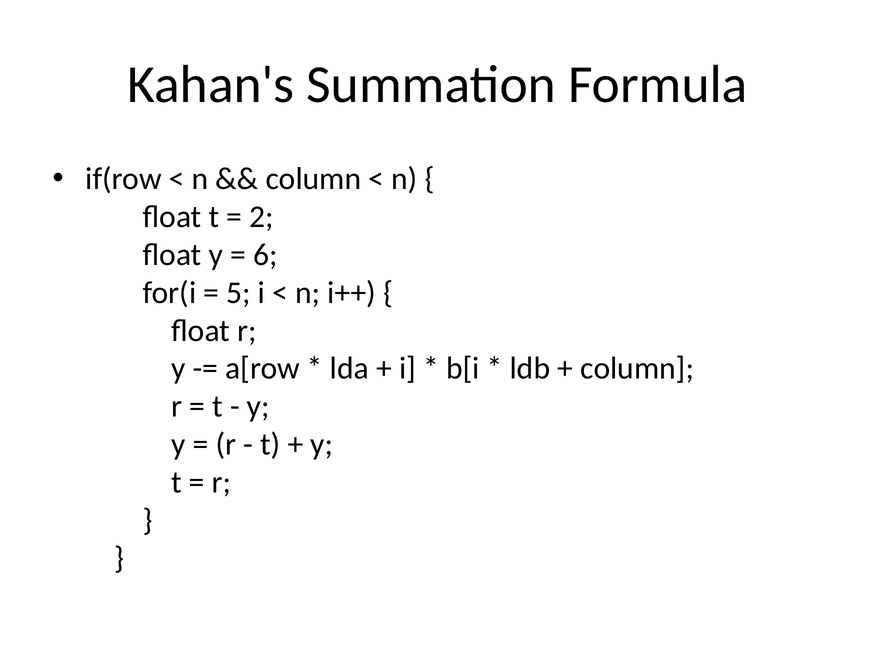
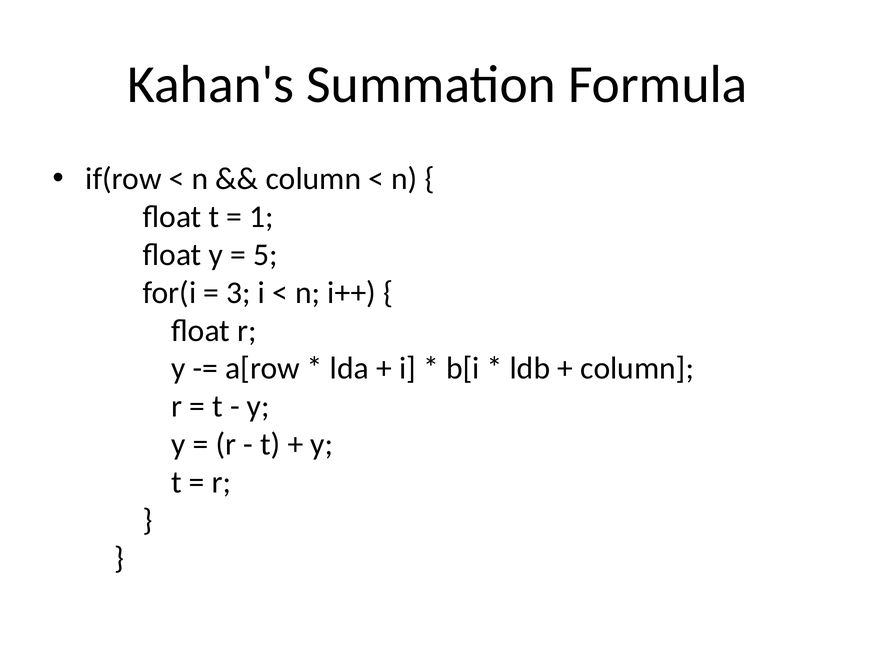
2: 2 -> 1 (262, 217)
6: 6 -> 5 (265, 255)
5: 5 -> 3 (238, 293)
